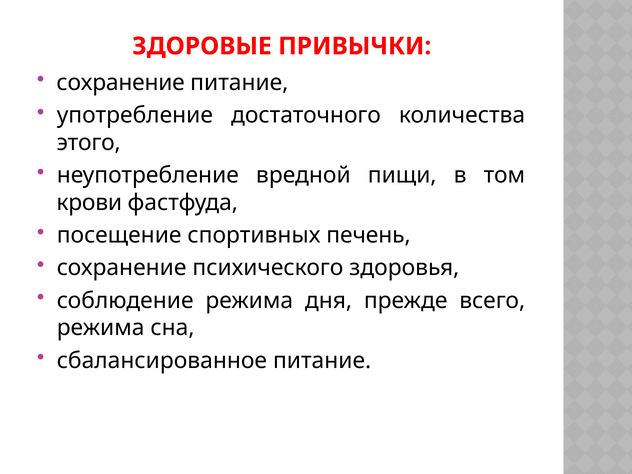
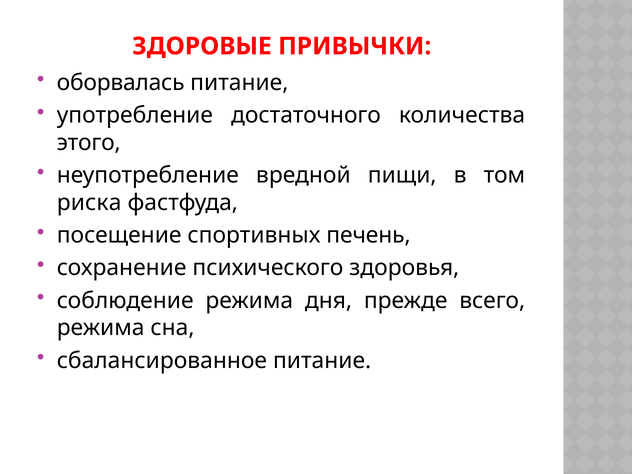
сохранение: сохранение -> оборвалась (121, 83)
крови: крови -> риска (89, 203)
